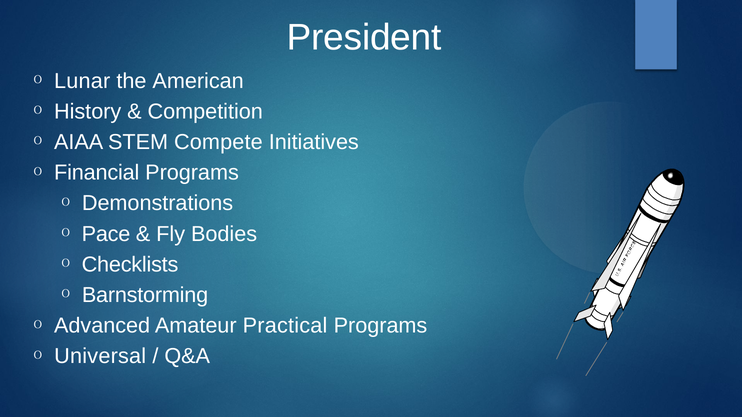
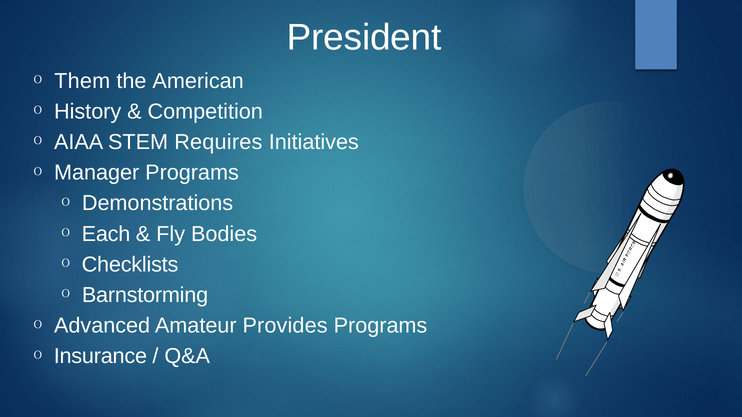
Lunar: Lunar -> Them (82, 81)
Compete: Compete -> Requires (218, 142)
Financial: Financial -> Manager (97, 173)
Pace: Pace -> Each (106, 234)
Practical: Practical -> Provides (285, 326)
Universal: Universal -> Insurance (100, 357)
